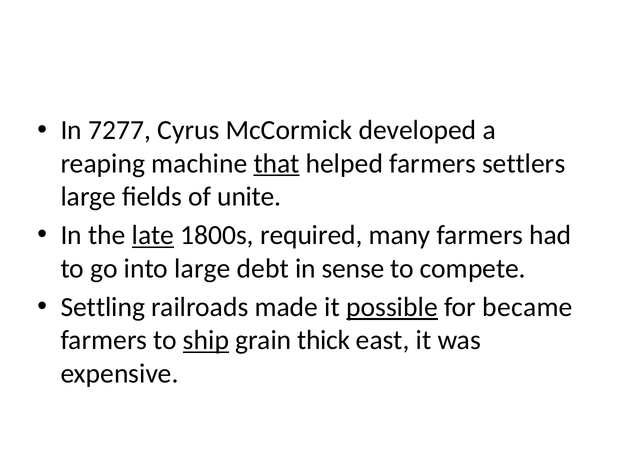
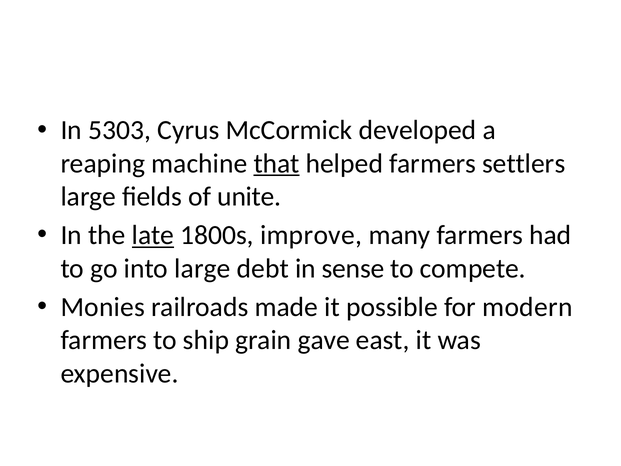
7277: 7277 -> 5303 (120, 130)
required: required -> improve (311, 235)
Settling: Settling -> Monies (103, 307)
possible underline: present -> none (392, 307)
became: became -> modern (527, 307)
ship underline: present -> none (206, 340)
thick: thick -> gave (324, 340)
